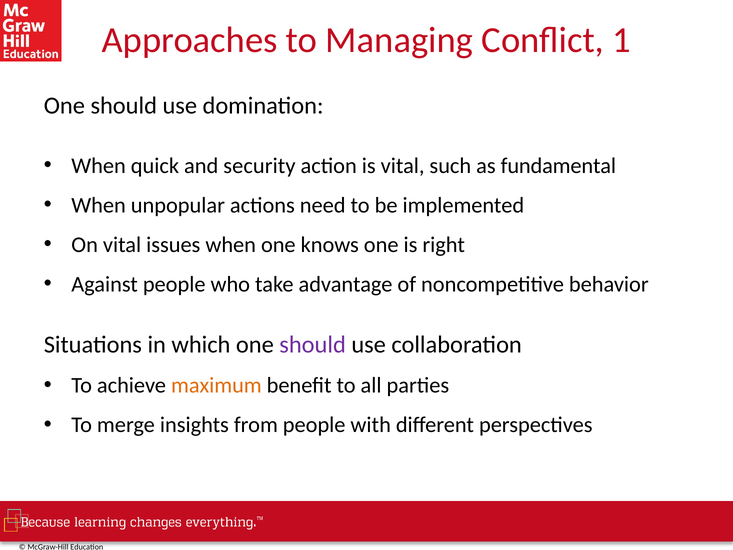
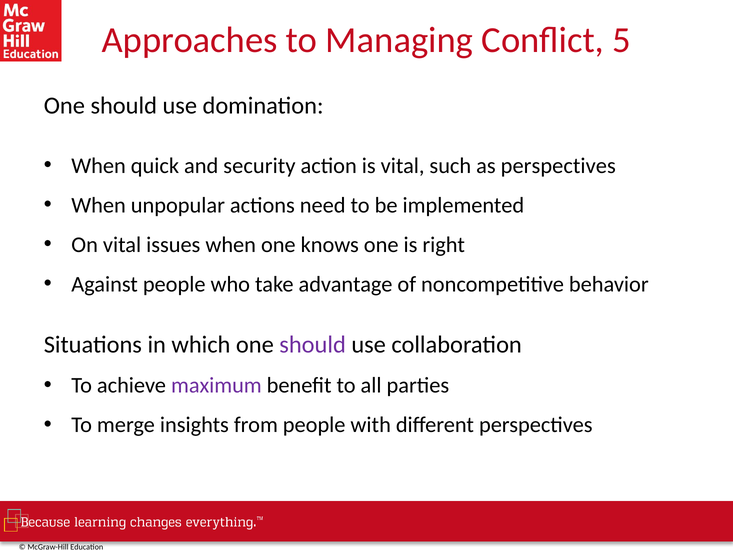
1: 1 -> 5 (621, 40)
as fundamental: fundamental -> perspectives (558, 166)
maximum colour: orange -> purple (216, 385)
